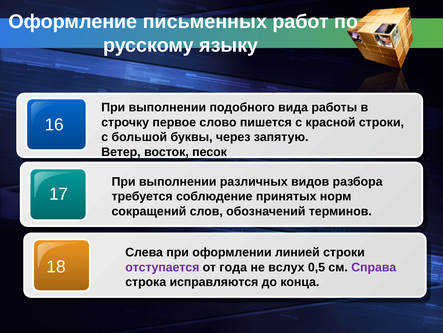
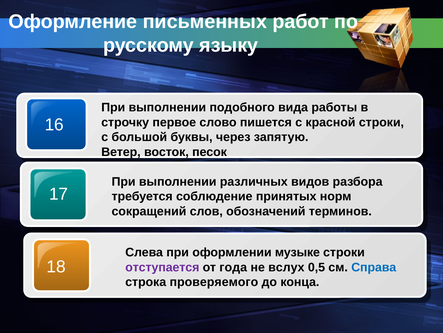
линией: линией -> музыке (297, 252)
Справа colour: purple -> blue (374, 267)
исправляются: исправляются -> проверяемого (214, 282)
